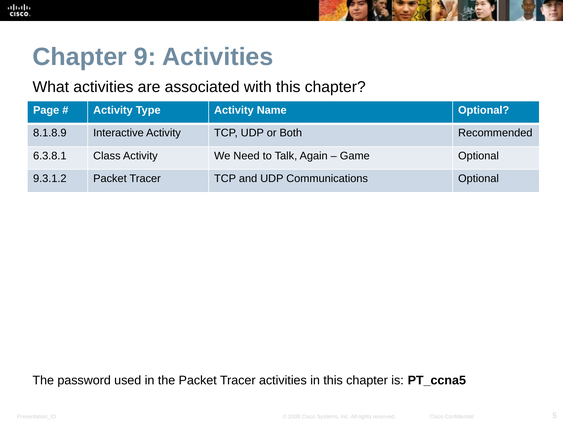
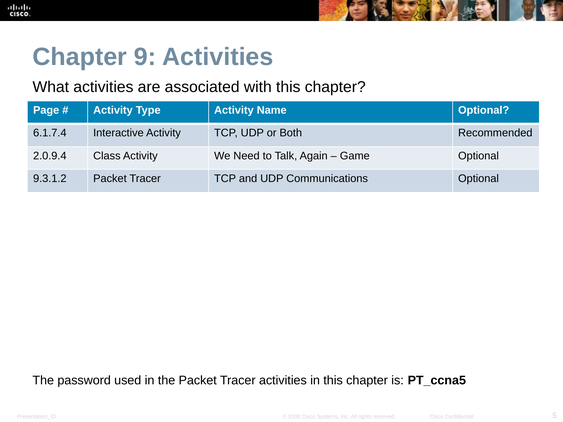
8.1.8.9: 8.1.8.9 -> 6.1.7.4 (50, 133)
6.3.8.1: 6.3.8.1 -> 2.0.9.4 (50, 156)
